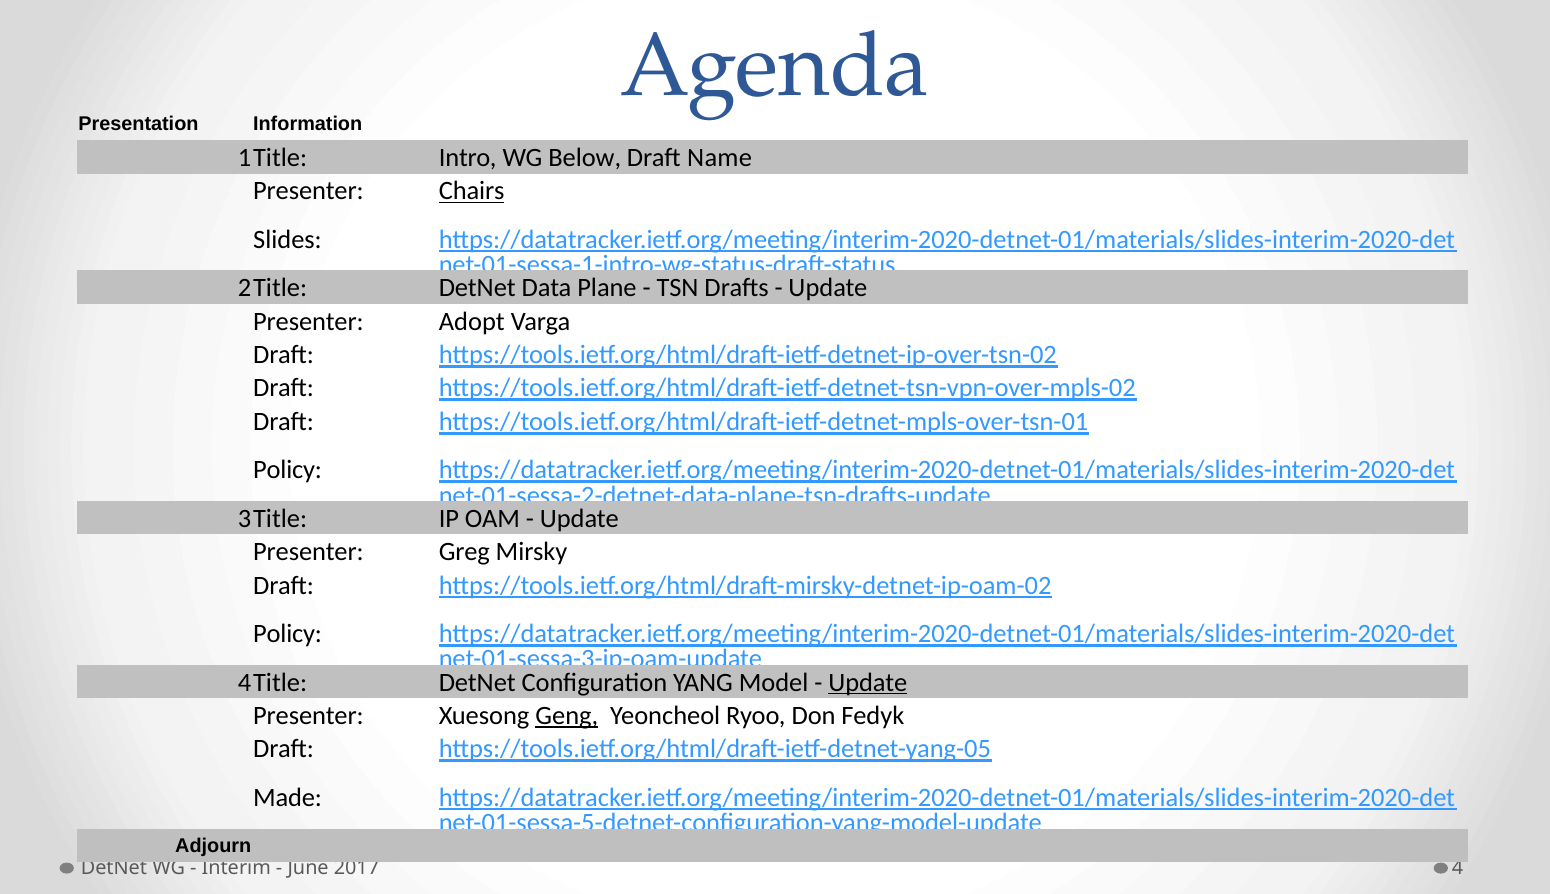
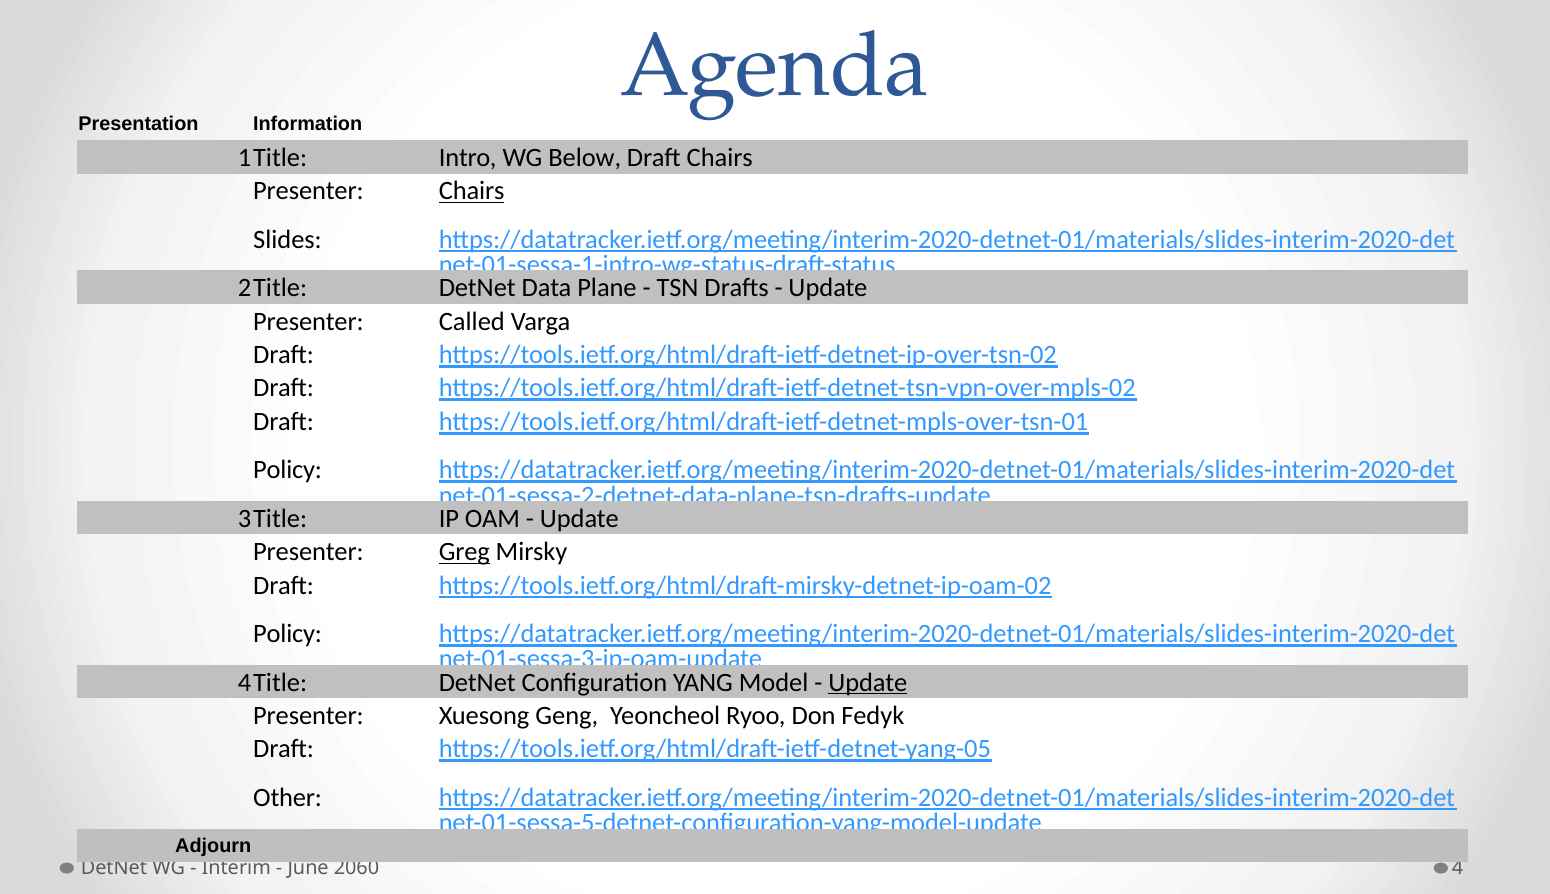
Draft Name: Name -> Chairs (720, 158)
Adopt: Adopt -> Called (472, 321)
Greg underline: none -> present (464, 552)
Geng underline: present -> none (567, 716)
Made: Made -> Other (288, 798)
2017: 2017 -> 2060 (356, 868)
